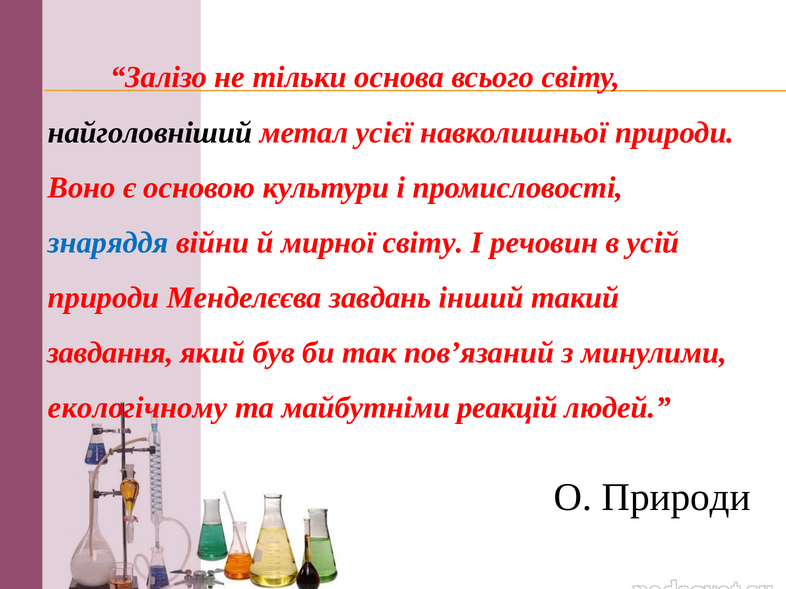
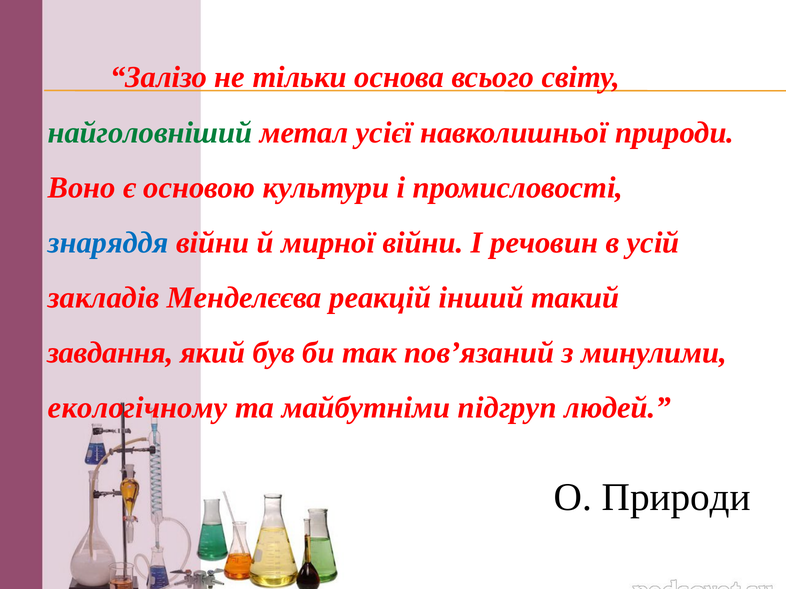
найголовніший colour: black -> green (150, 133)
мирної світу: світу -> війни (423, 243)
природи: природи -> закладів (104, 298)
завдань: завдань -> реакцій (380, 298)
реакцій: реакцій -> підгруп (507, 408)
